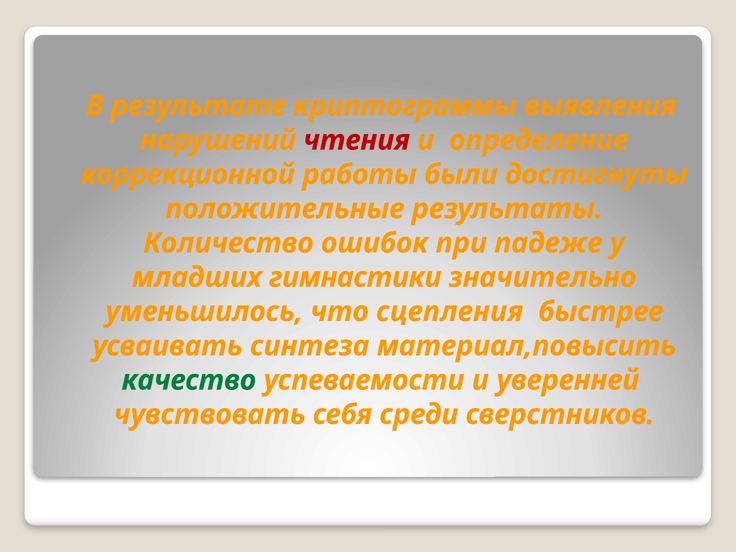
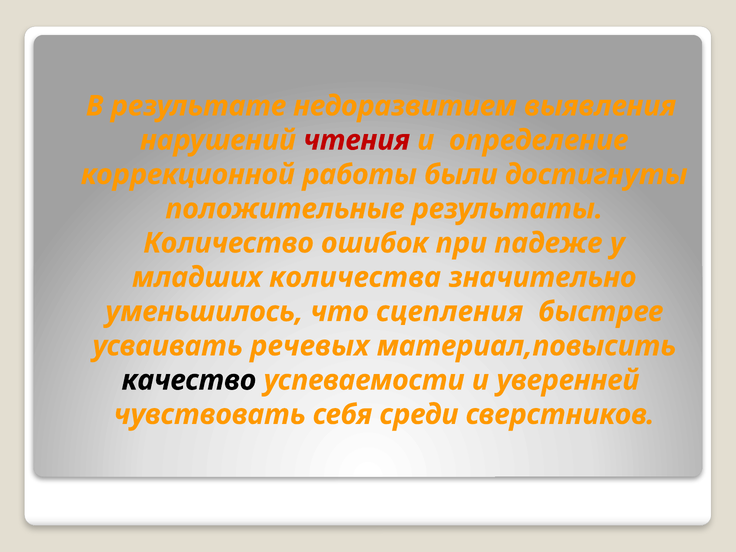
криптограммы: криптограммы -> недоразвитием (405, 106)
гимнастики: гимнастики -> количества (355, 277)
синтеза: синтеза -> речевых (310, 346)
качество colour: green -> black (189, 380)
